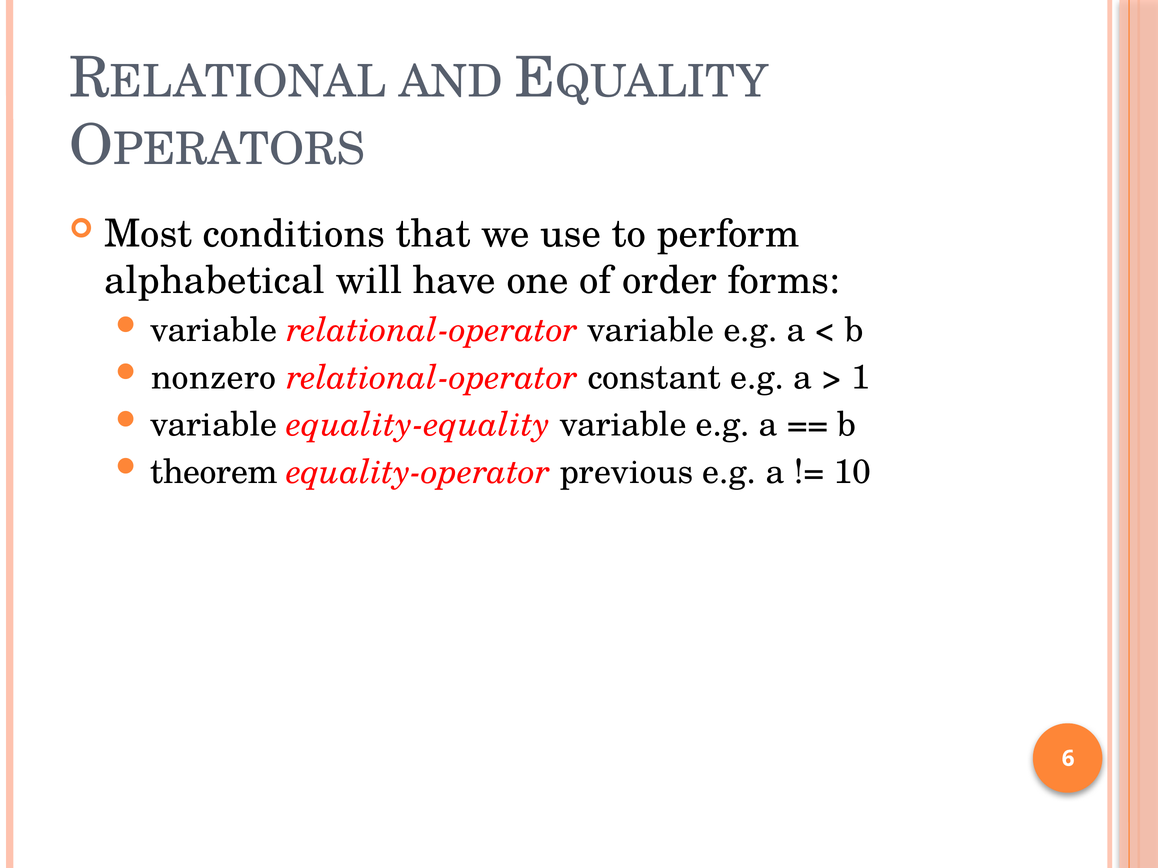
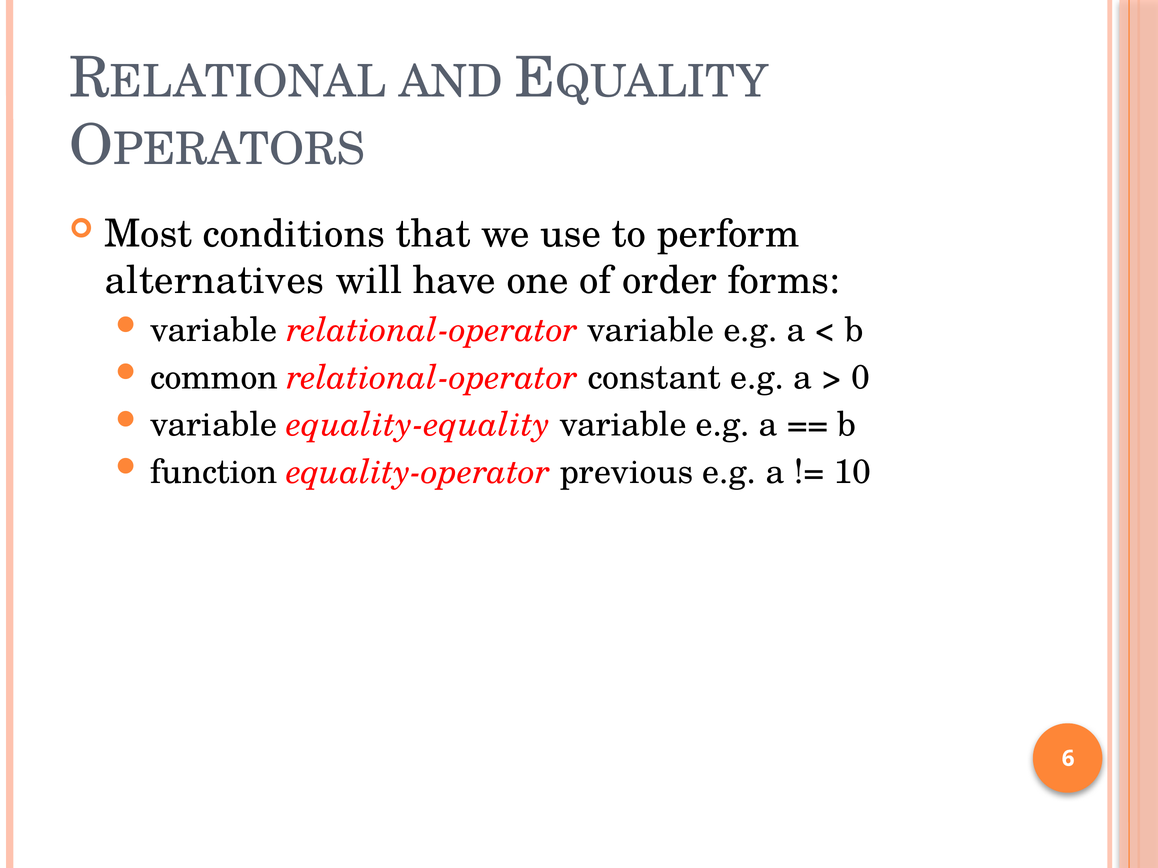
alphabetical: alphabetical -> alternatives (214, 281)
nonzero: nonzero -> common (214, 378)
1: 1 -> 0 (861, 378)
theorem: theorem -> function (214, 472)
